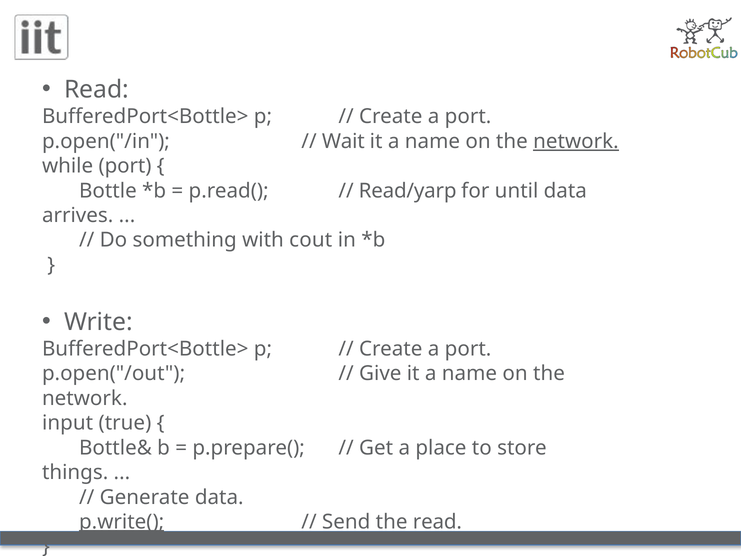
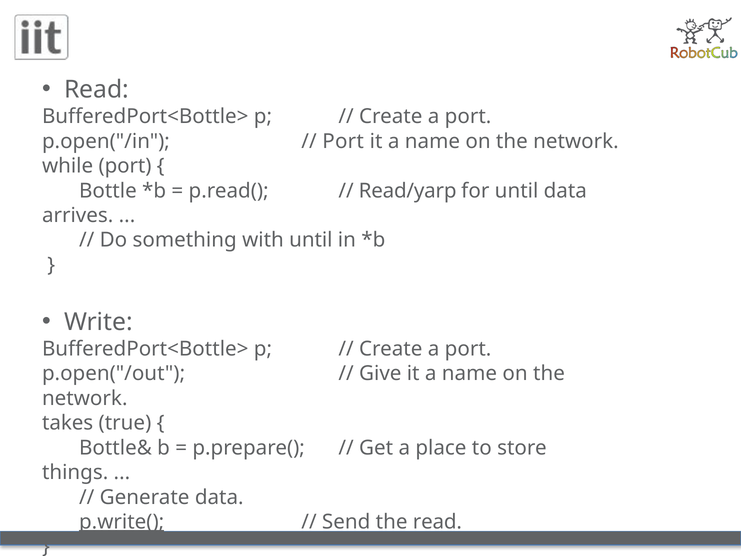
Wait: Wait -> Port (343, 141)
network underline: present -> none (576, 141)
with cout: cout -> until (311, 240)
input: input -> takes (68, 423)
